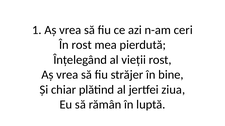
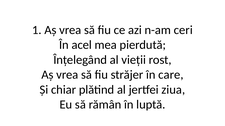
În rost: rost -> acel (82, 45)
bine: bine -> care (171, 75)
